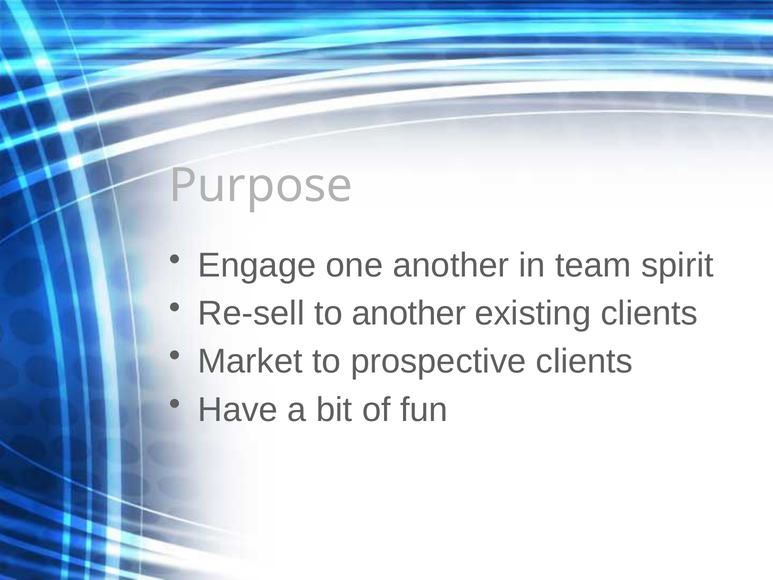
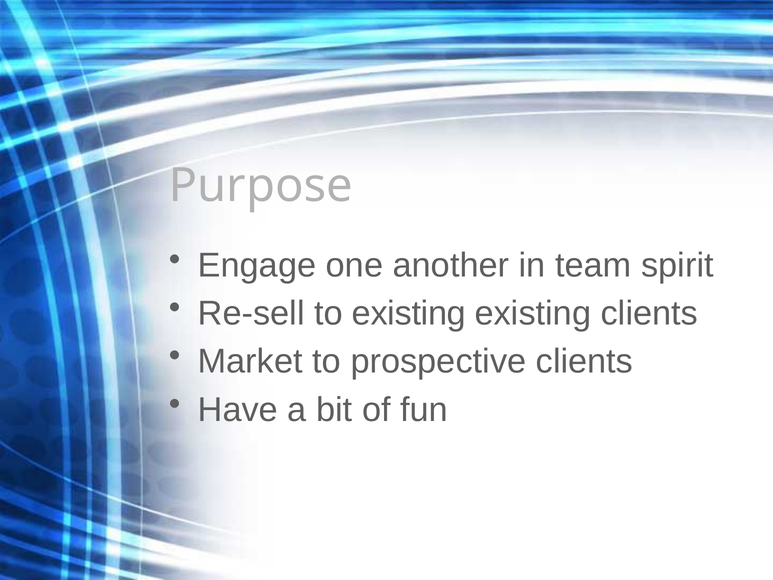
to another: another -> existing (409, 313)
